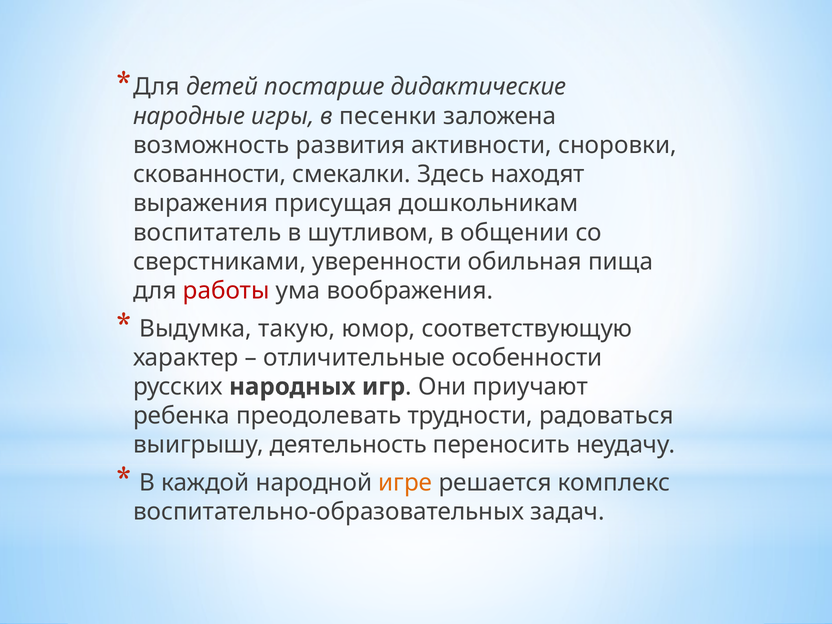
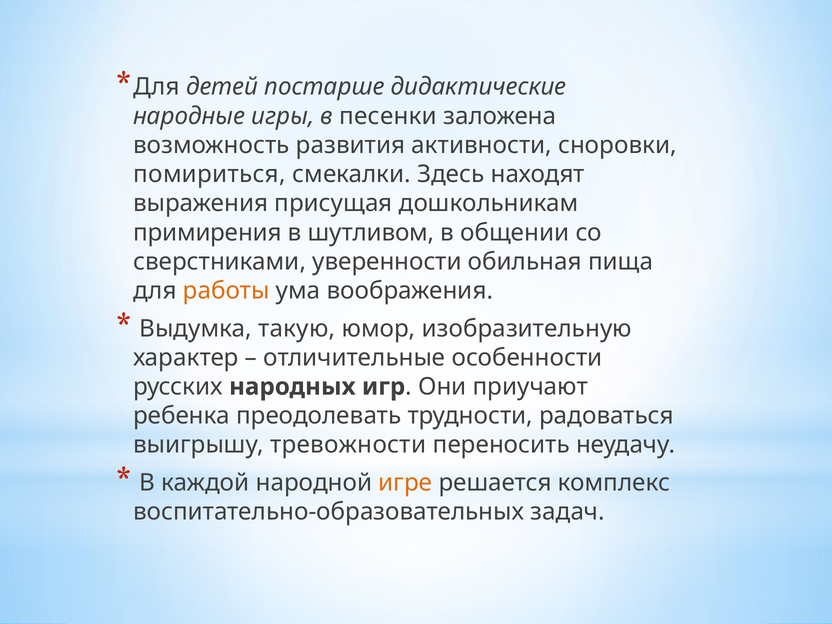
скованности: скованности -> помириться (210, 174)
воспитатель: воспитатель -> примирения (207, 233)
работы colour: red -> orange (226, 291)
соответствующую: соответствующую -> изобразительную (527, 328)
деятельность: деятельность -> тревожности (348, 445)
